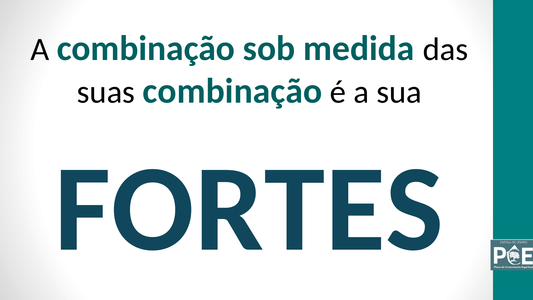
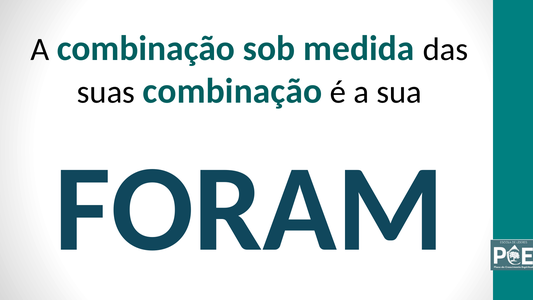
FORTES: FORTES -> FORAM (249, 209)
